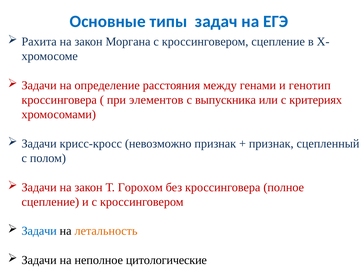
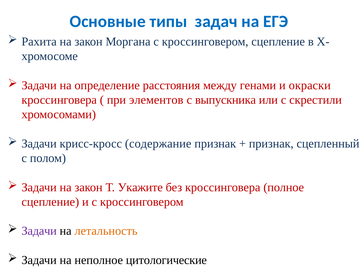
генотип: генотип -> окраски (310, 85)
критериях: критериях -> скрестили (316, 100)
невозможно: невозможно -> содержание (158, 144)
Горохом: Горохом -> Укажите (140, 187)
Задачи colour: blue -> purple (39, 231)
